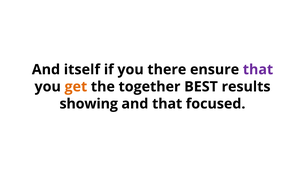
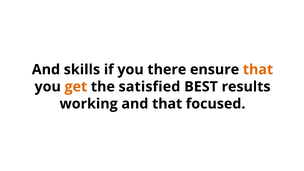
itself: itself -> skills (82, 70)
that colour: purple -> orange (258, 70)
together: together -> satisfied (149, 87)
showing: showing -> working (89, 104)
